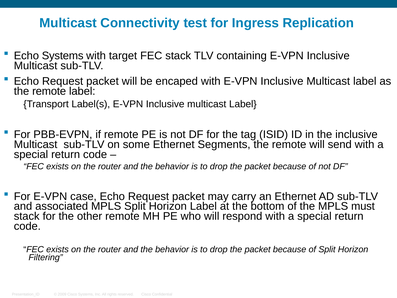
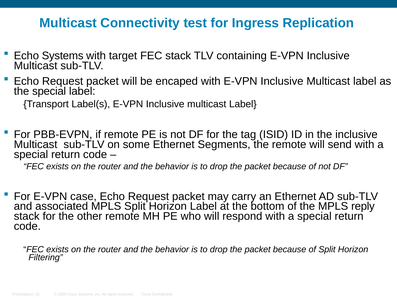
remote: remote -> special (49, 91)
must: must -> reply (363, 206)
